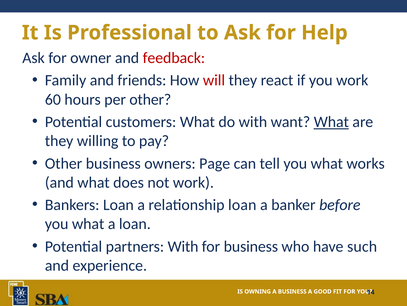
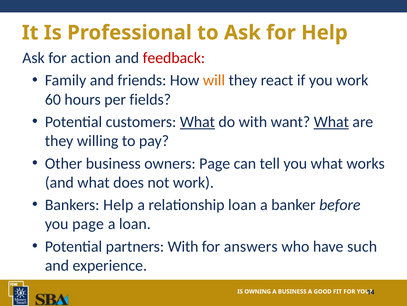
owner: owner -> action (91, 58)
will colour: red -> orange (214, 80)
per other: other -> fields (150, 99)
What underline: none -> present (197, 122)
Bankers Loan: Loan -> Help (118, 204)
what: what -> page (88, 223)
for business: business -> answers (251, 246)
